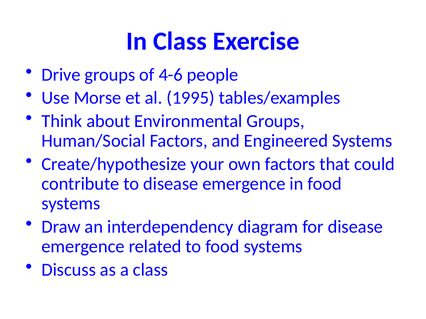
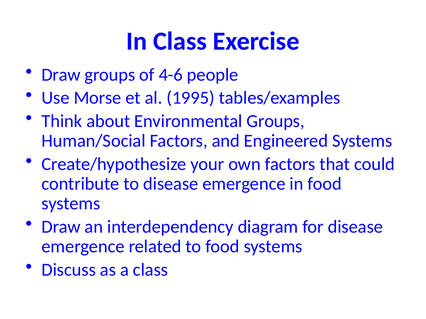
Drive: Drive -> Draw (61, 75)
